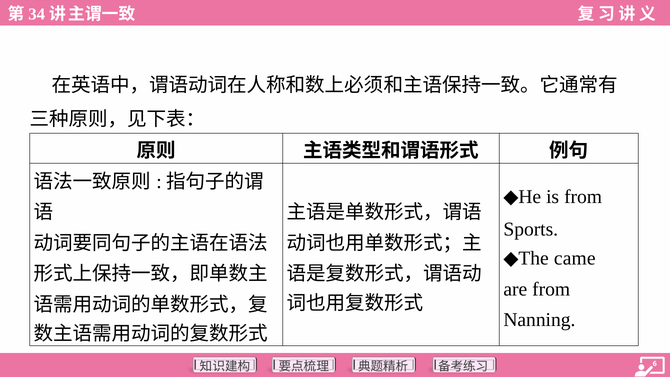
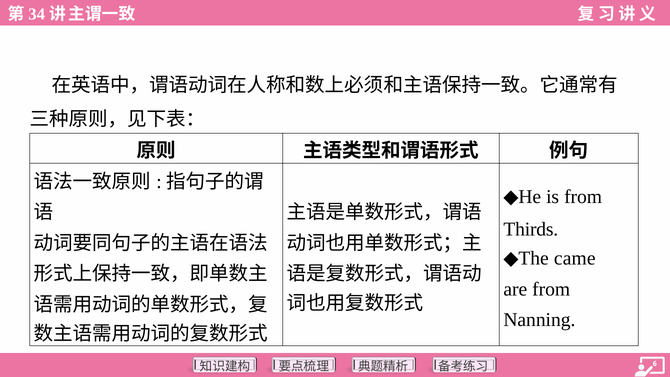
Sports: Sports -> Thirds (531, 229)
